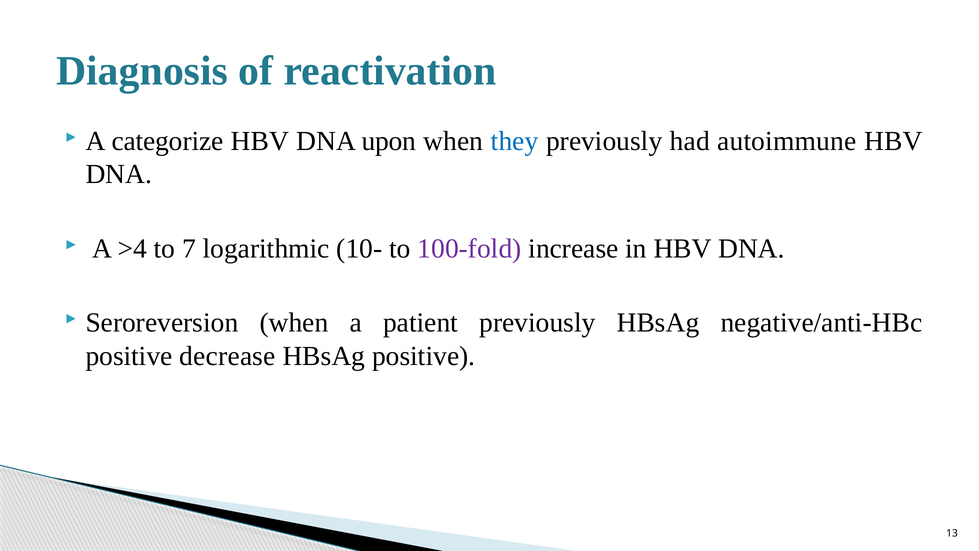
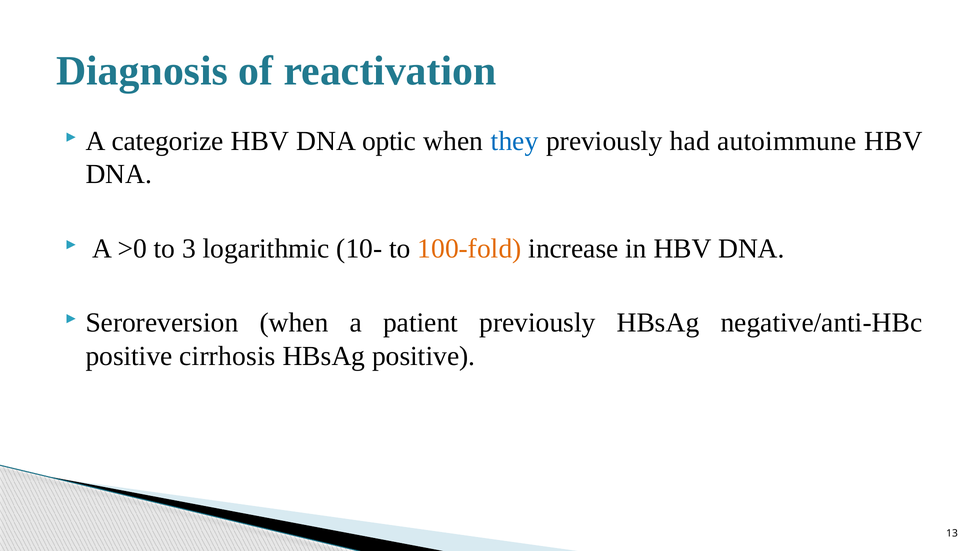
upon: upon -> optic (389, 141)
>4: >4 -> >0 (132, 248)
7: 7 -> 3 (189, 248)
100-fold colour: purple -> orange (469, 248)
decrease: decrease -> cirrhosis (228, 356)
